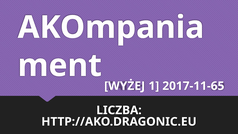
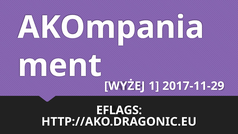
2017-11-65: 2017-11-65 -> 2017-11-29 (193, 86)
LICZBA: LICZBA -> EFLAGS (119, 110)
